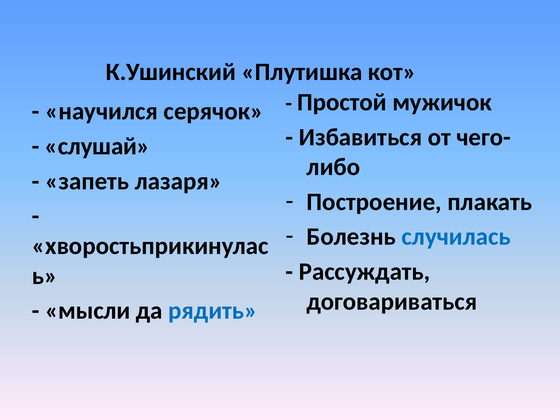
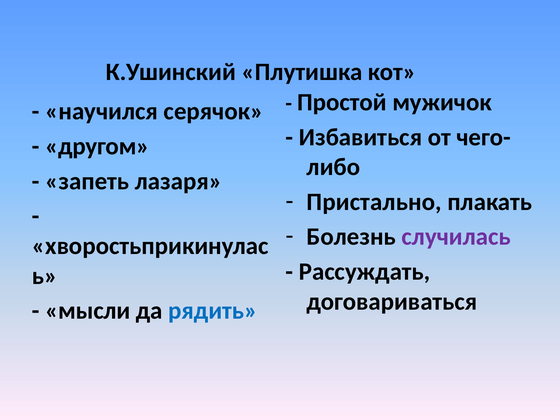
слушай: слушай -> другом (97, 146)
Построение: Построение -> Пристально (374, 202)
случилась colour: blue -> purple (456, 237)
